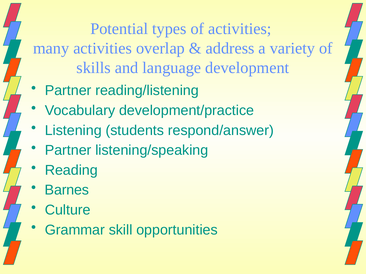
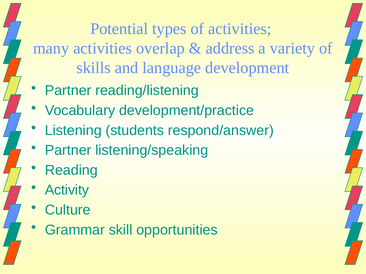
Barnes: Barnes -> Activity (67, 190)
